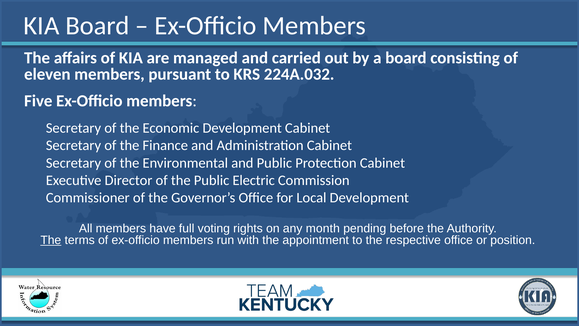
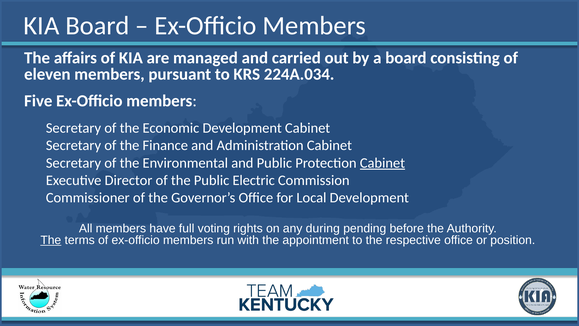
224A.032: 224A.032 -> 224A.034 (299, 74)
Cabinet underline: none -> present (382, 163)
month: month -> during (323, 228)
